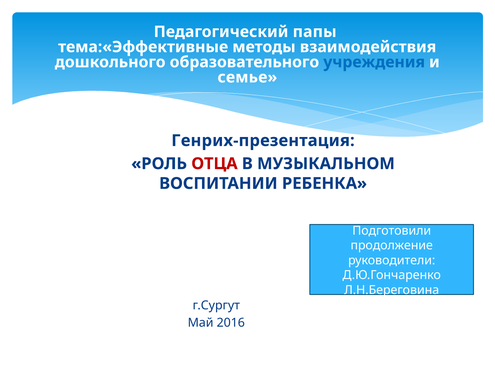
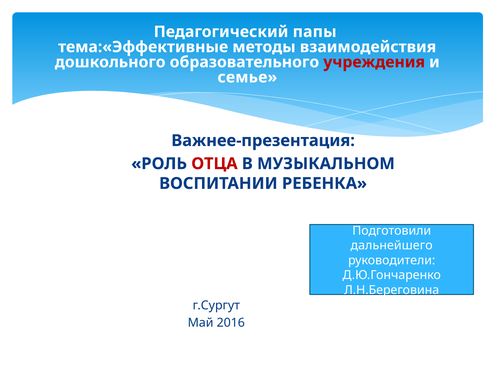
учреждения colour: blue -> red (374, 62)
Генрих-презентация: Генрих-презентация -> Важнее-презентация (263, 141)
продолжение: продолжение -> дальнейшего (392, 246)
